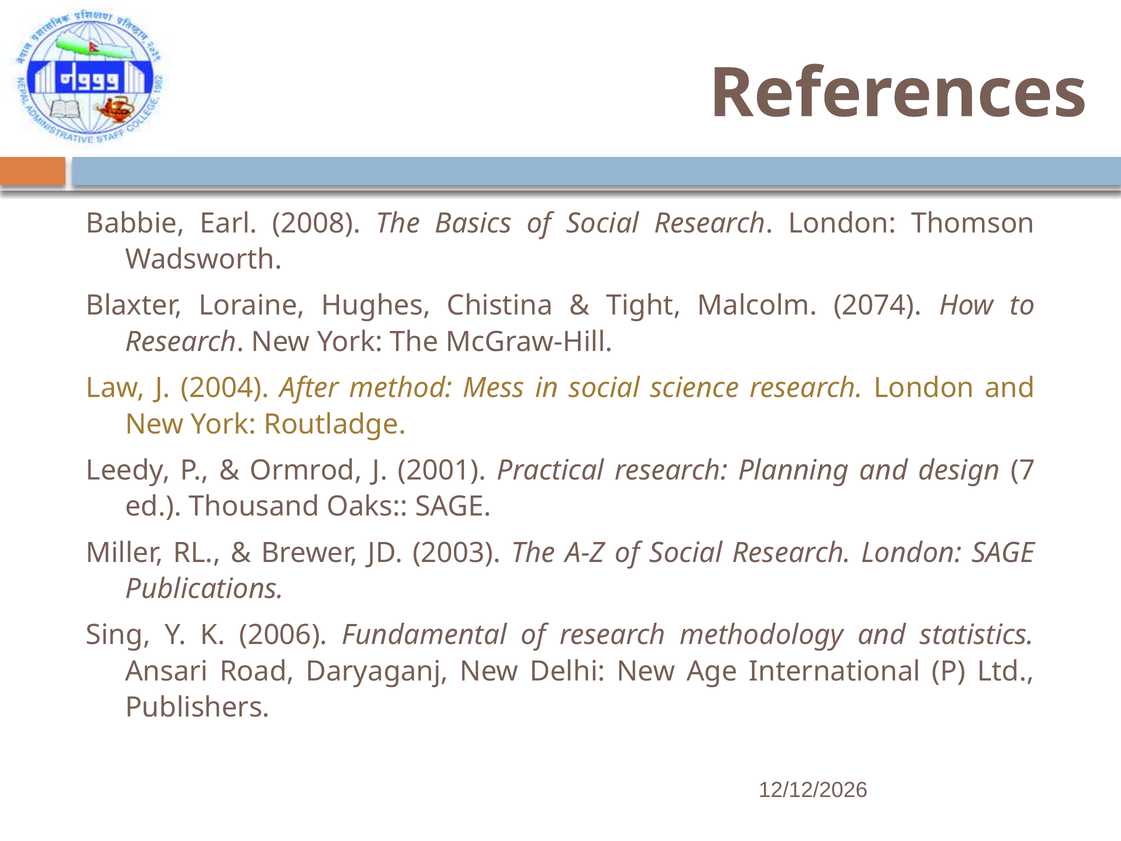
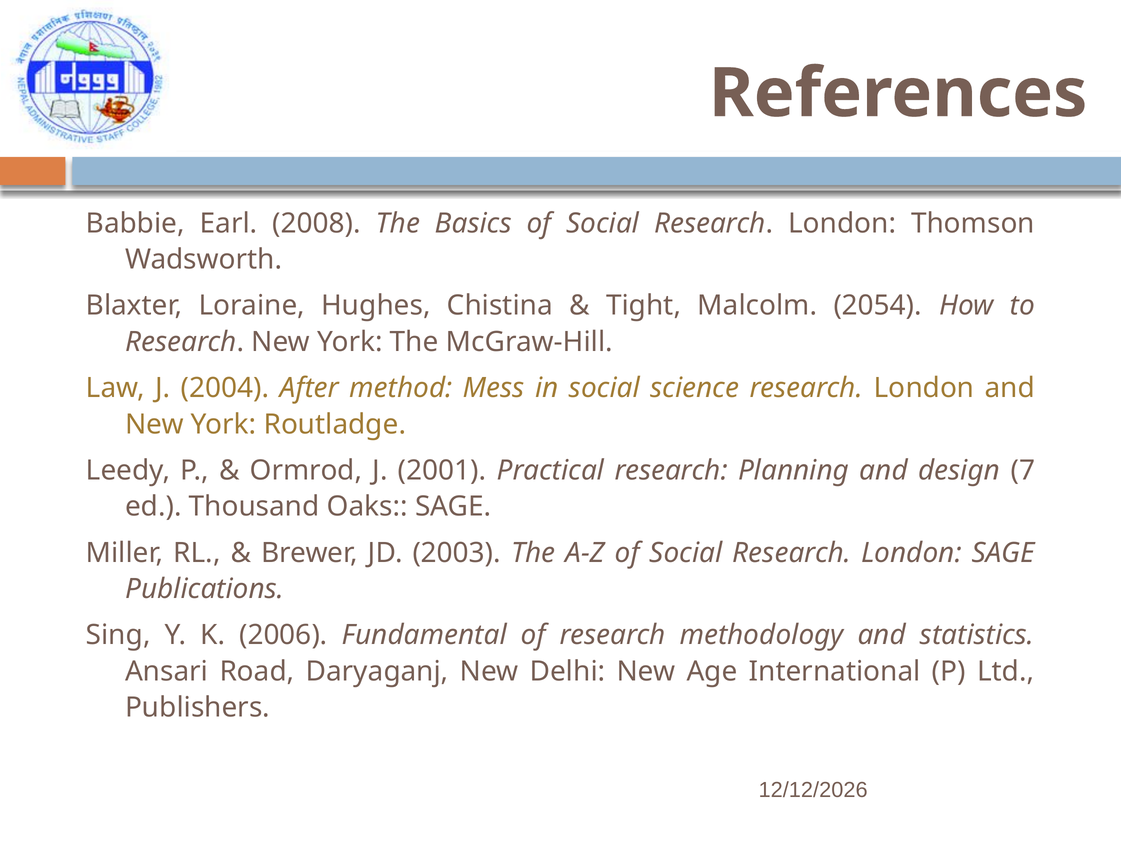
2074: 2074 -> 2054 (878, 306)
